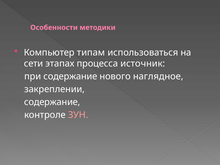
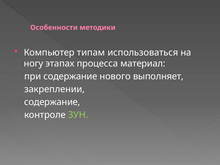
сети: сети -> ногу (34, 64)
источник: источник -> материал (143, 64)
наглядное: наглядное -> выполняет (158, 76)
ЗУН colour: pink -> light green (78, 115)
